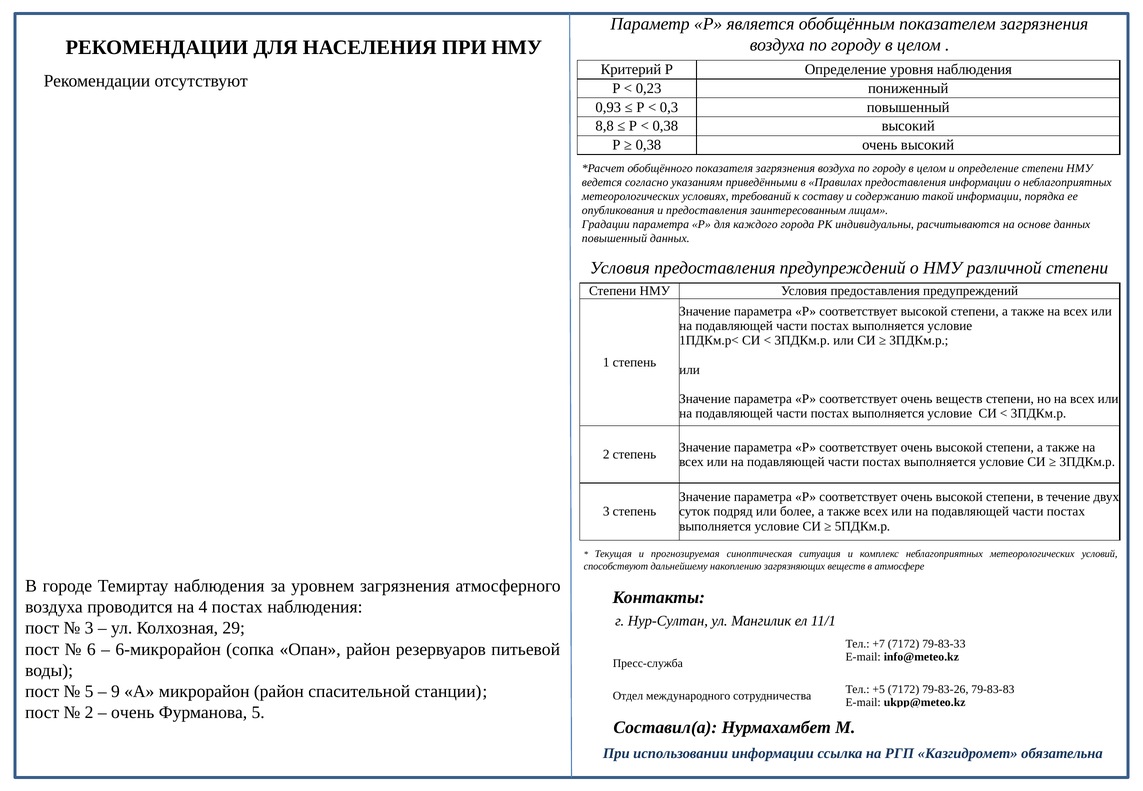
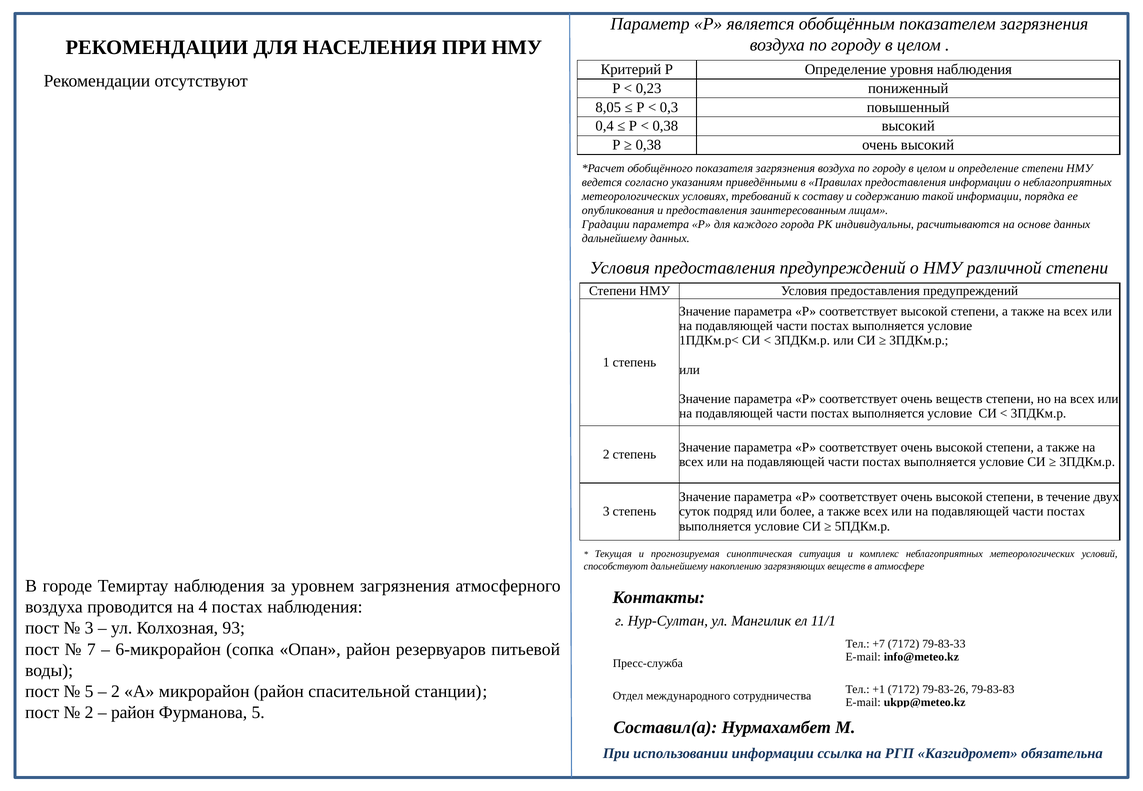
0,93: 0,93 -> 8,05 (608, 107)
8,8: 8,8 -> 0,4 (605, 126)
повышенный: повышенный -> дальнейшему (615, 238)
29: 29 -> 93 (234, 628)
6: 6 -> 7 (91, 650)
9: 9 -> 2 (115, 692)
+5: +5 -> +1 (879, 690)
очень: очень -> район (133, 713)
